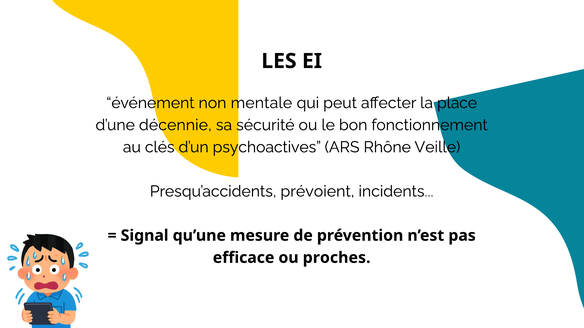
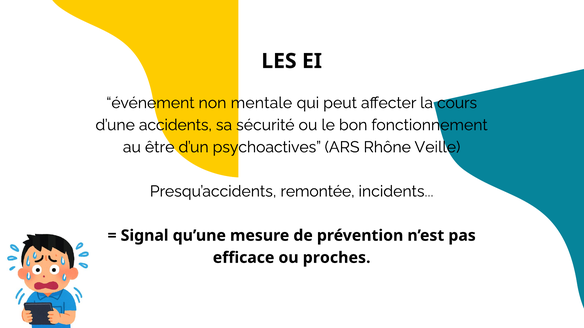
place: place -> cours (457, 103)
décennie: décennie -> accidents (175, 125)
clés: clés -> être (160, 147)
prévoient: prévoient -> remontée (318, 192)
